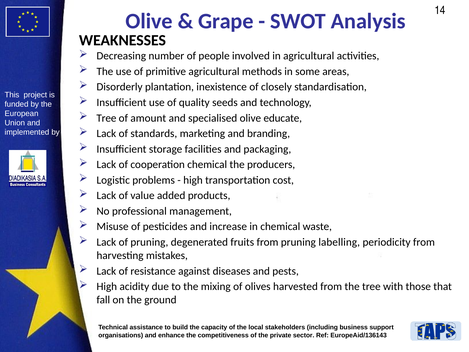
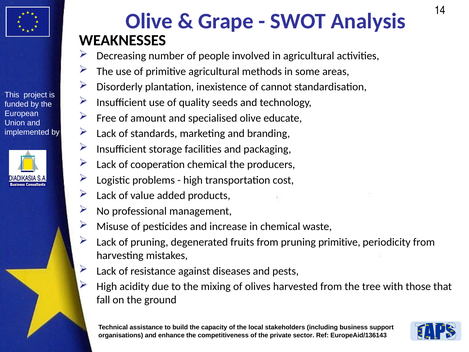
closely: closely -> cannot (276, 87)
Tree: Tree -> Free (106, 118)
pruning labelling: labelling -> primitive (339, 242)
